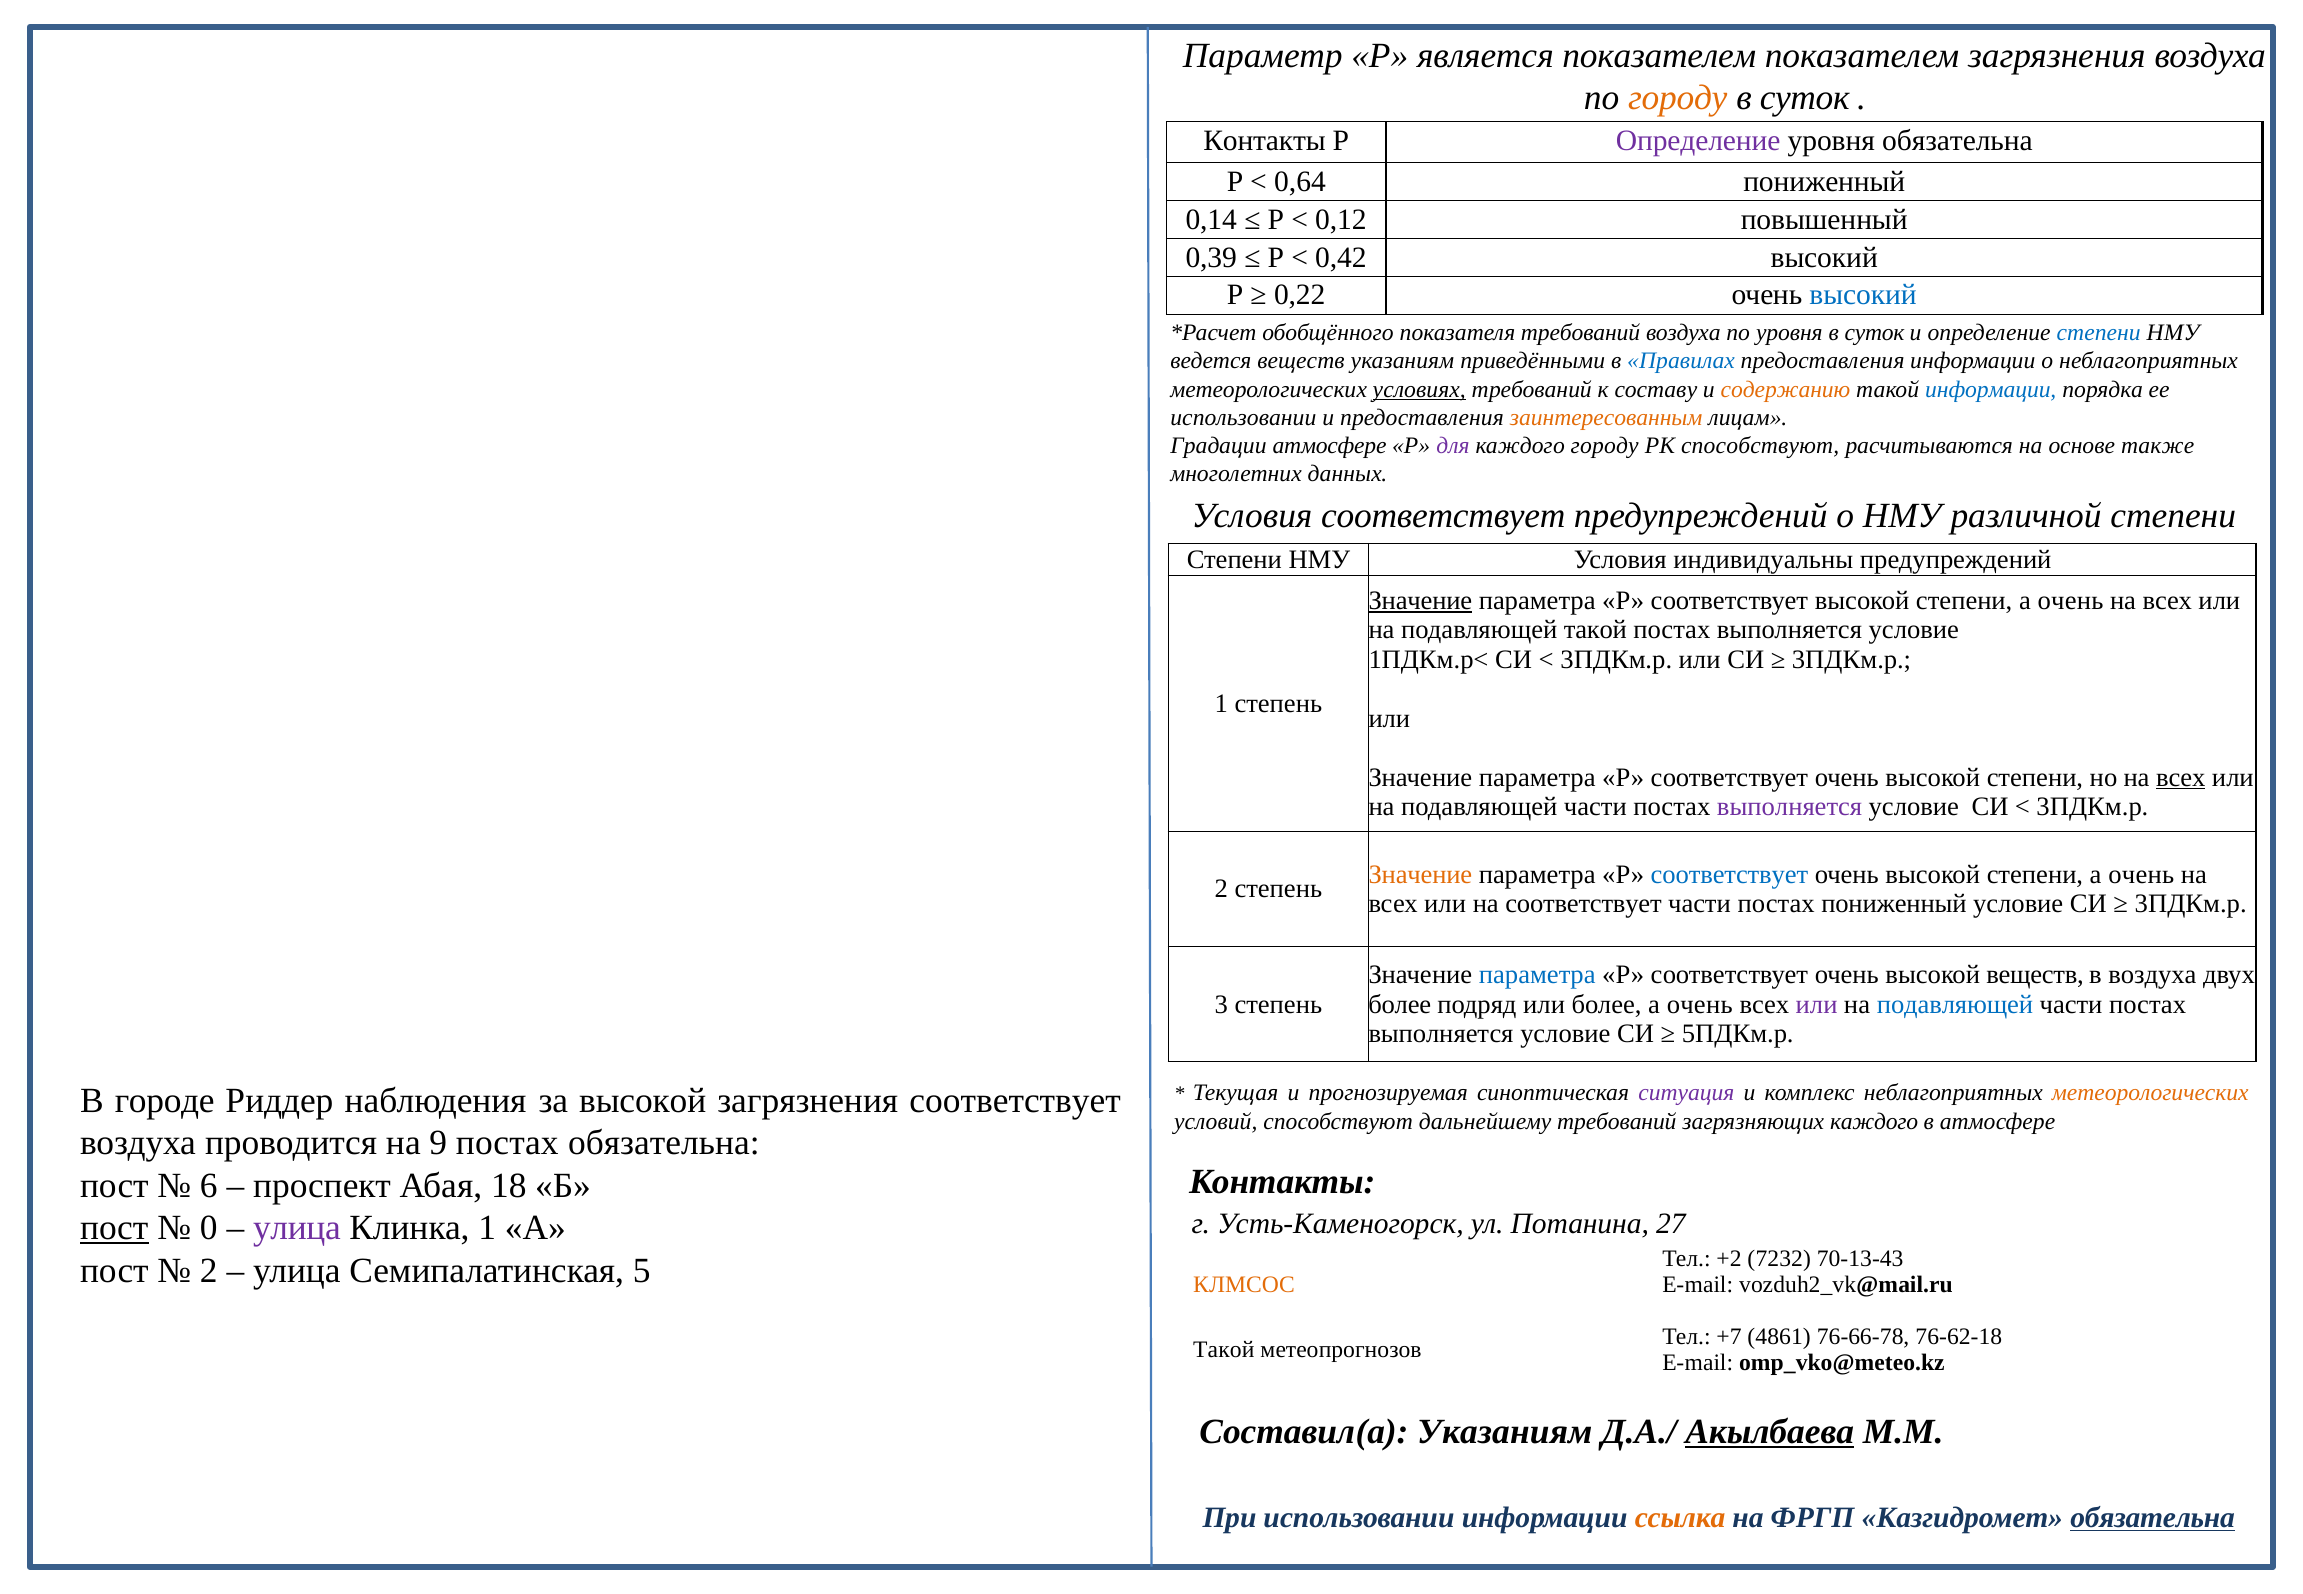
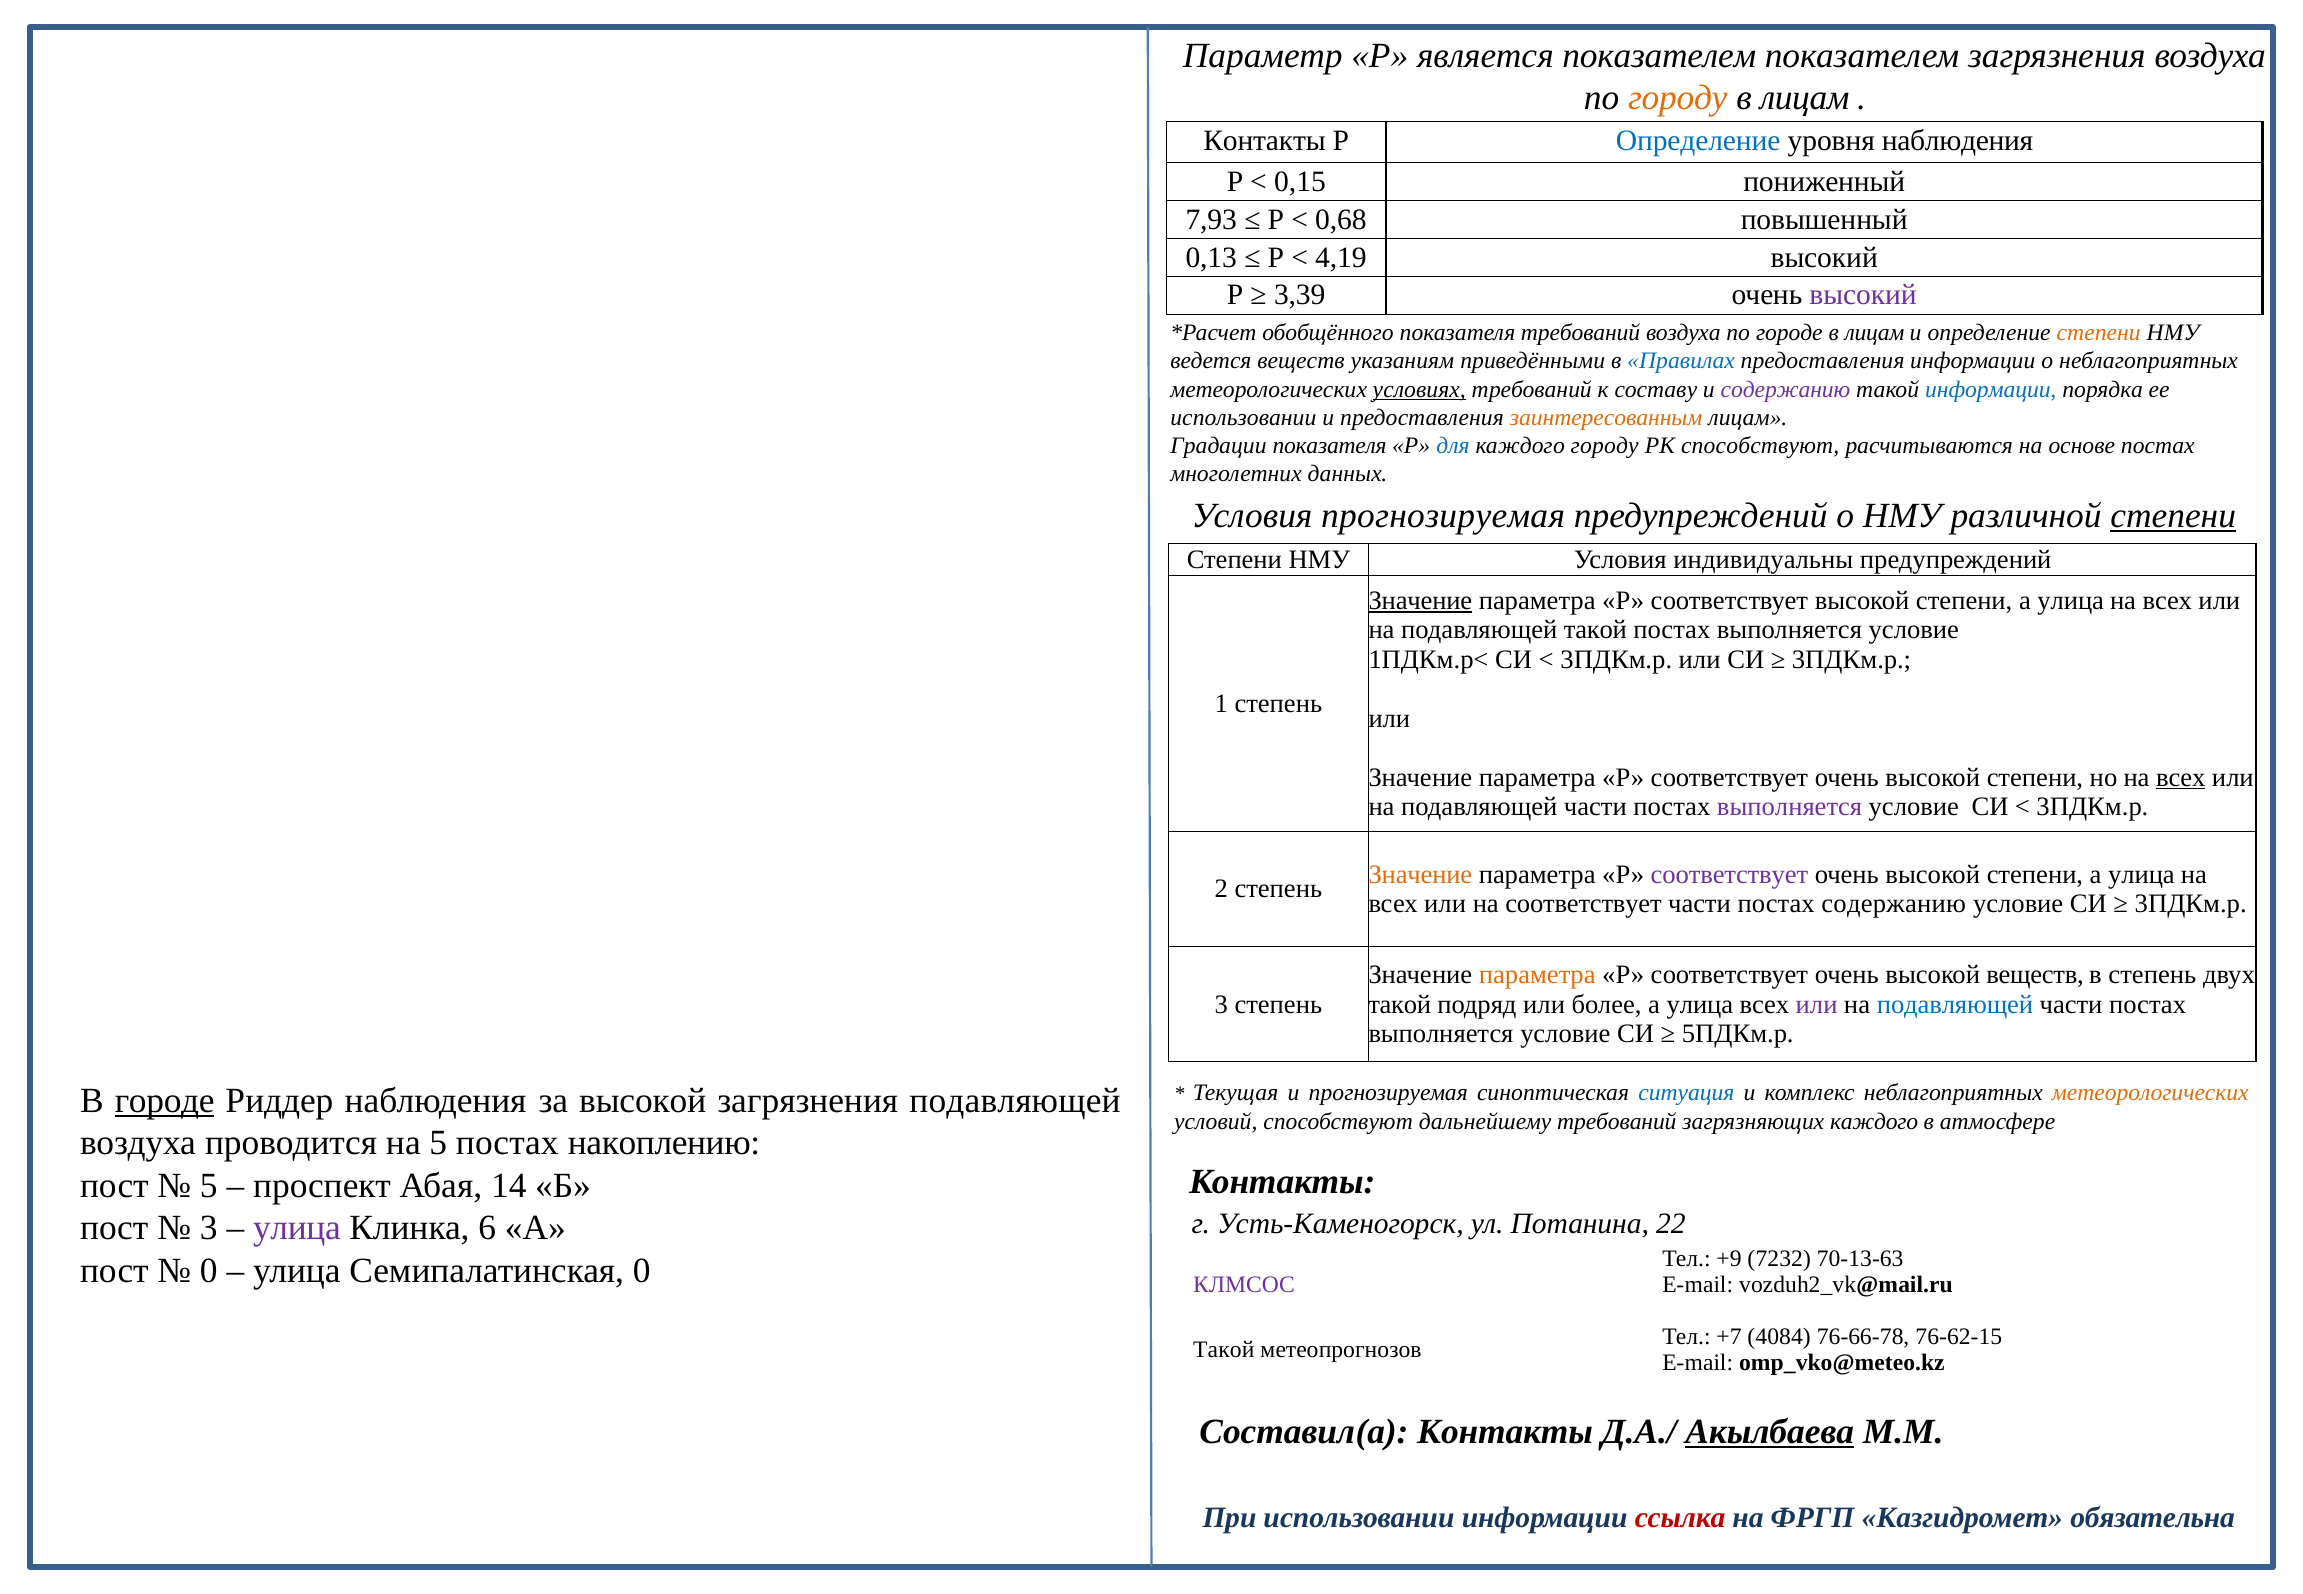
суток: суток -> лицам (1805, 98)
Определение colour: purple -> blue (1698, 140)
уровня обязательна: обязательна -> наблюдения (1958, 140)
0,64: 0,64 -> 0,15 (1300, 181)
0,14: 0,14 -> 7,93 (1211, 219)
0,12: 0,12 -> 0,68 (1341, 219)
0,39: 0,39 -> 0,13 (1211, 257)
0,42: 0,42 -> 4,19 (1341, 257)
0,22: 0,22 -> 3,39 (1300, 295)
высокий colour: blue -> purple (1863, 295)
по уровня: уровня -> городе (1789, 333)
суток: суток -> лицам (1874, 333)
степени colour: blue -> orange (2099, 333)
содержанию colour: orange -> purple (1786, 389)
Градации атмосфере: атмосфере -> показателя (1330, 446)
для colour: purple -> blue (1453, 446)
основе также: также -> постах (2158, 446)
Условия соответствует: соответствует -> прогнозируемая (1443, 516)
степени underline: none -> present (2173, 516)
очень: очень -> улица (2071, 601)
соответствует colour: blue -> purple (1729, 875)
очень: очень -> улица (2141, 875)
постах пониженный: пониженный -> содержанию (1894, 904)
параметра colour: blue -> orange (1537, 975)
в воздуха: воздуха -> степень (2152, 975)
более: более -> такой (1400, 1004)
более а очень: очень -> улица (1700, 1004)
городе underline: none -> present (165, 1101)
загрязнения соответствует: соответствует -> подавляющей (1015, 1101)
ситуация colour: purple -> blue (1686, 1093)
на 9: 9 -> 5 (438, 1143)
постах обязательна: обязательна -> накоплению (664, 1143)
6: 6 -> 5 (209, 1186)
18: 18 -> 14 (509, 1186)
27: 27 -> 22 (1671, 1224)
пост underline: present -> none (114, 1228)
0: 0 -> 3 (209, 1228)
Клинка 1: 1 -> 6 (487, 1228)
+2: +2 -> +9 (1729, 1259)
70-13-43: 70-13-43 -> 70-13-63 (1860, 1259)
2: 2 -> 0 (209, 1271)
Семипалатинская 5: 5 -> 0 (642, 1271)
КЛМСОС colour: orange -> purple (1244, 1285)
4861: 4861 -> 4084 (1779, 1337)
76-62-18: 76-62-18 -> 76-62-15 (1959, 1337)
Составил(а Указаниям: Указаниям -> Контакты (1505, 1432)
ссылка colour: orange -> red (1680, 1518)
обязательна underline: present -> none (2153, 1518)
